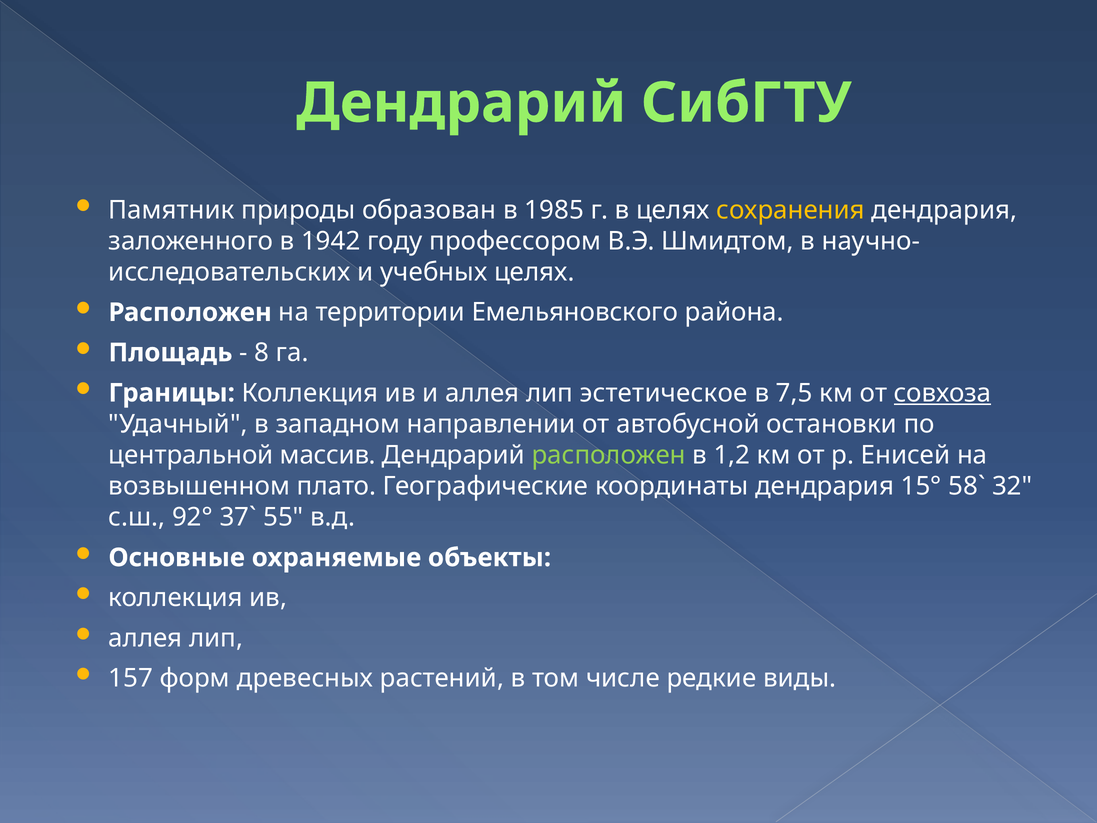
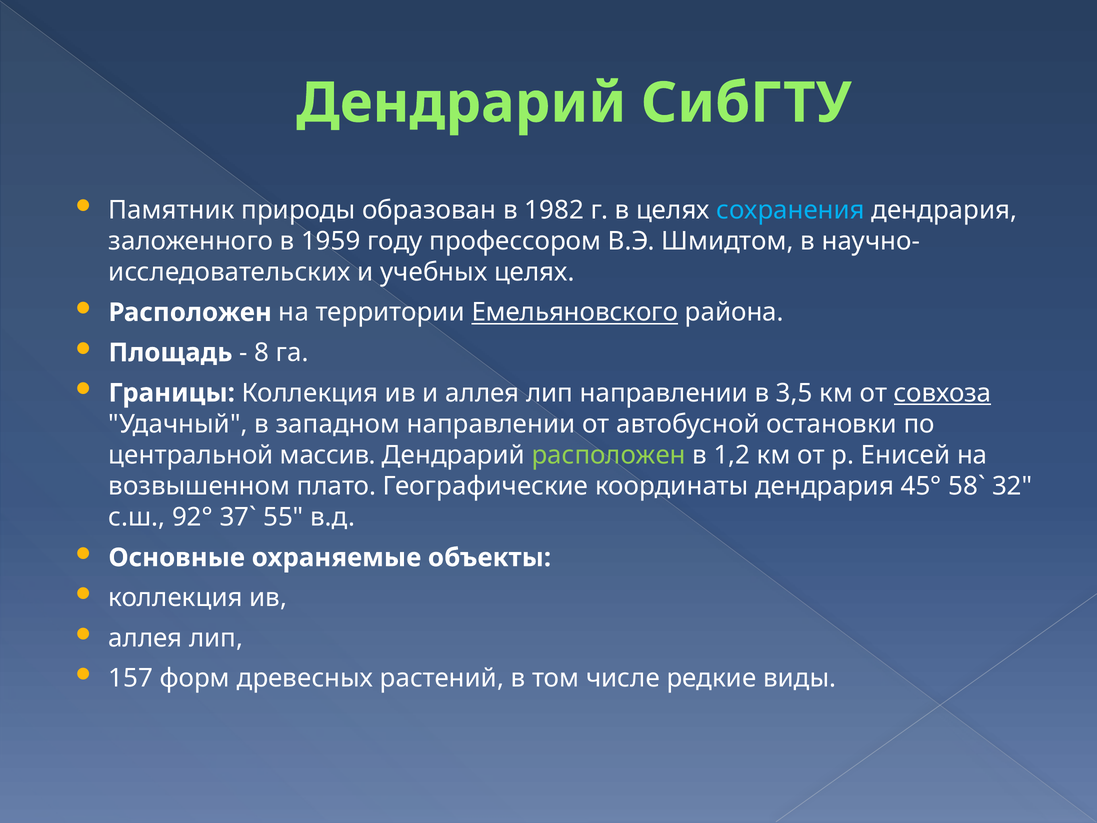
1985: 1985 -> 1982 (554, 210)
сохранения colour: yellow -> light blue (791, 210)
1942: 1942 -> 1959 (331, 241)
Емельяновского underline: none -> present (575, 312)
лип эстетическое: эстетическое -> направлении (664, 393)
7,5: 7,5 -> 3,5 (794, 393)
15°: 15° -> 45° (921, 486)
